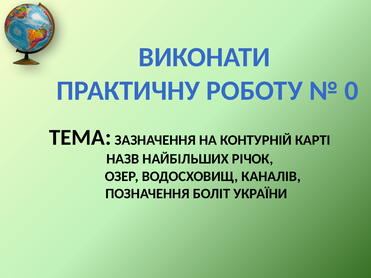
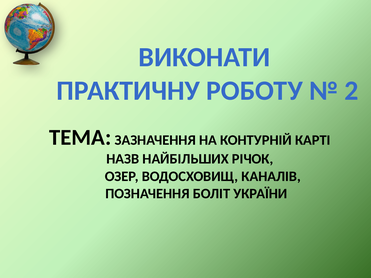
0: 0 -> 2 (351, 91)
